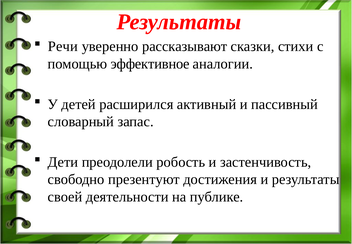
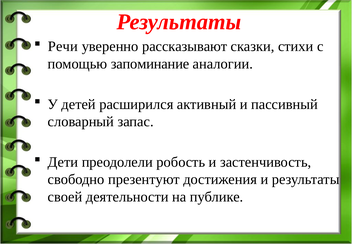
эффективное: эффективное -> запоминание (150, 64)
